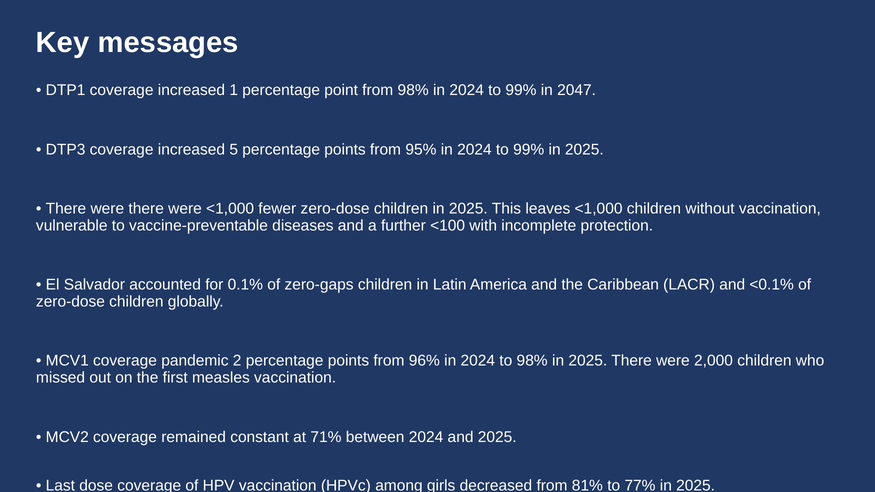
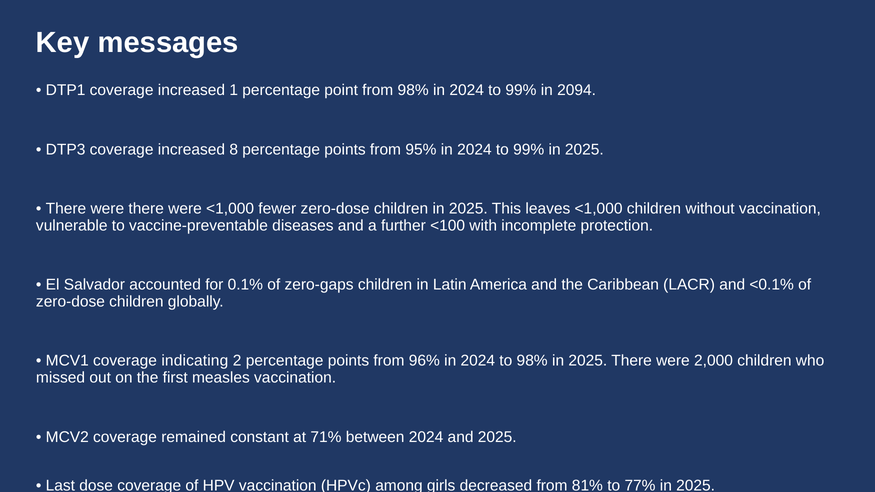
2047: 2047 -> 2094 (577, 90)
5: 5 -> 8 (234, 150)
pandemic: pandemic -> indicating (195, 361)
